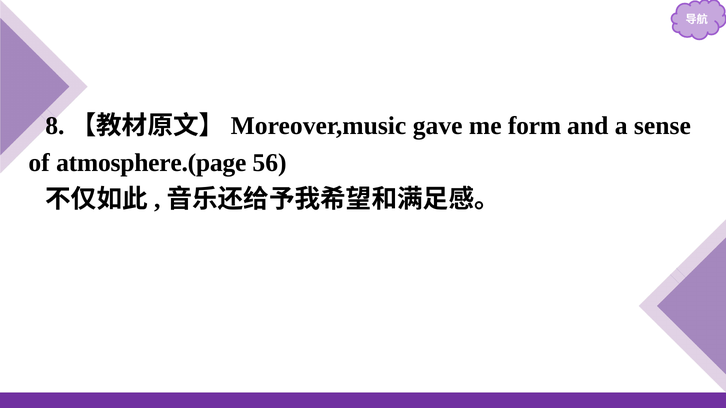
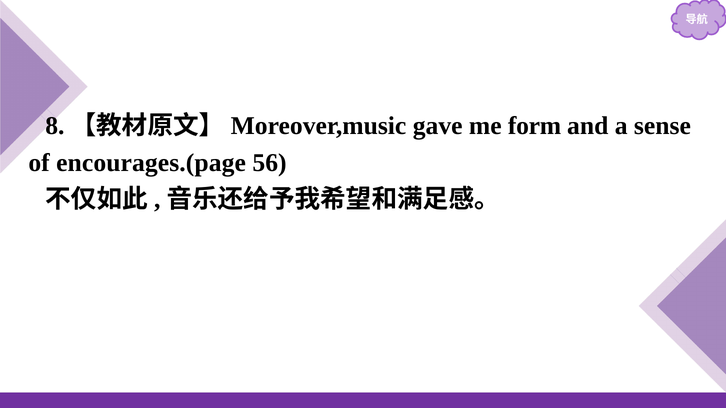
atmosphere.(page: atmosphere.(page -> encourages.(page (151, 163)
